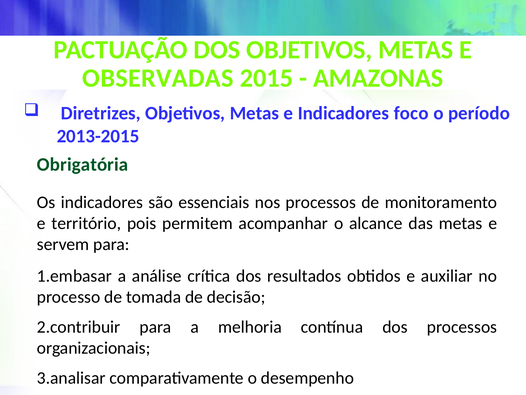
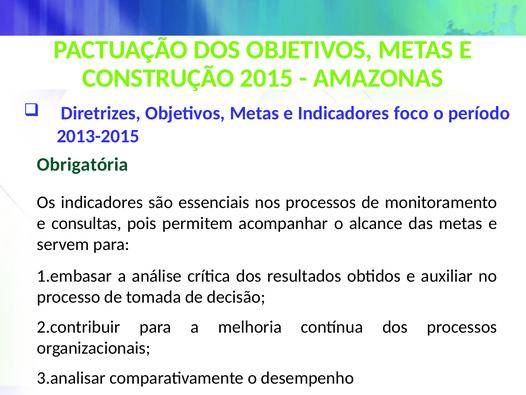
OBSERVADAS: OBSERVADAS -> CONSTRUÇÃO (158, 78)
território: território -> consultas (86, 223)
